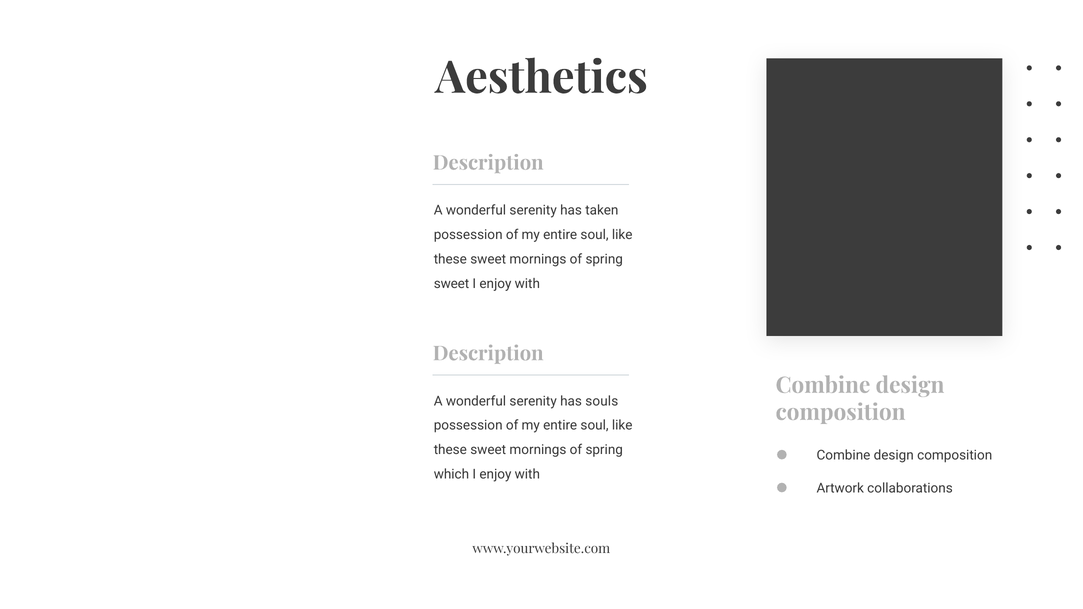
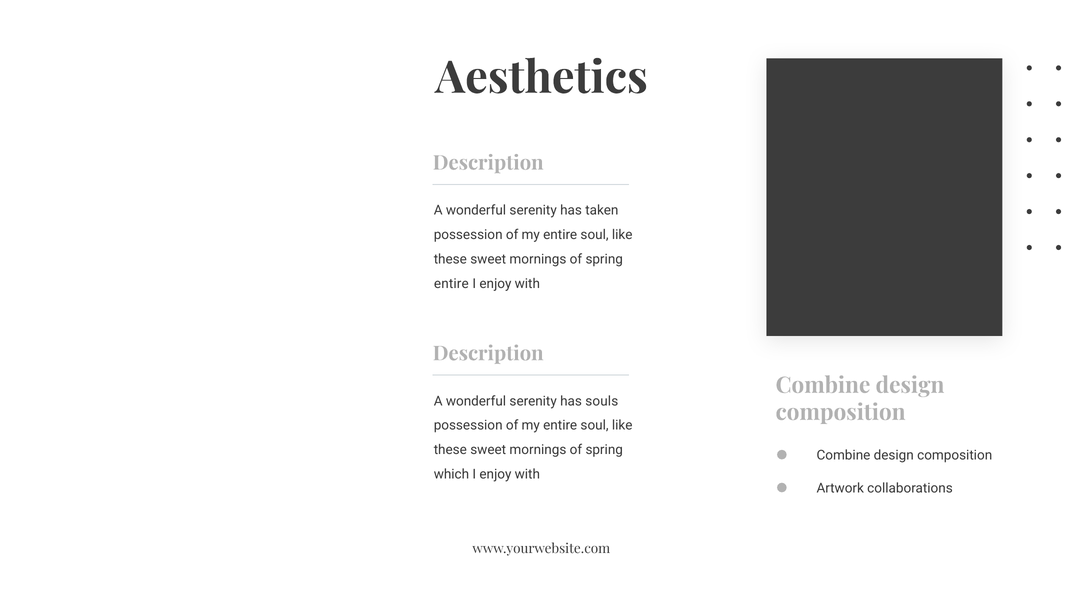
sweet: sweet -> entire (451, 284)
